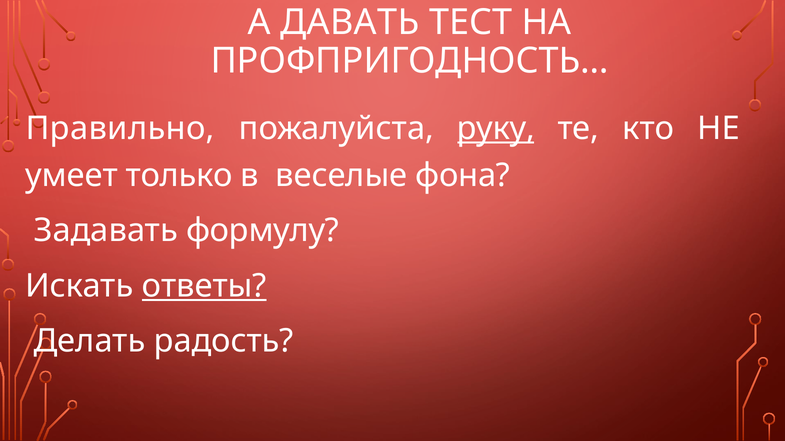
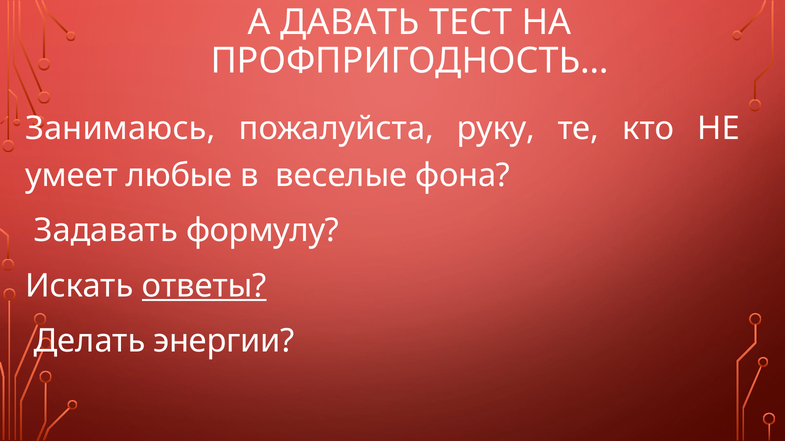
Правильно: Правильно -> Занимаюсь (120, 129)
руку underline: present -> none (496, 129)
только: только -> любые (179, 176)
радость: радость -> энергии (224, 341)
